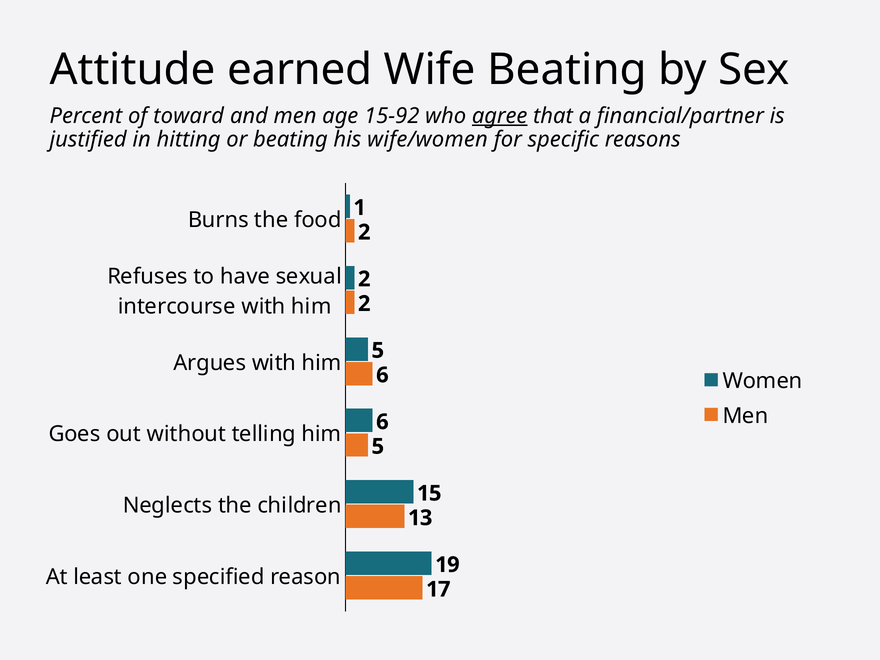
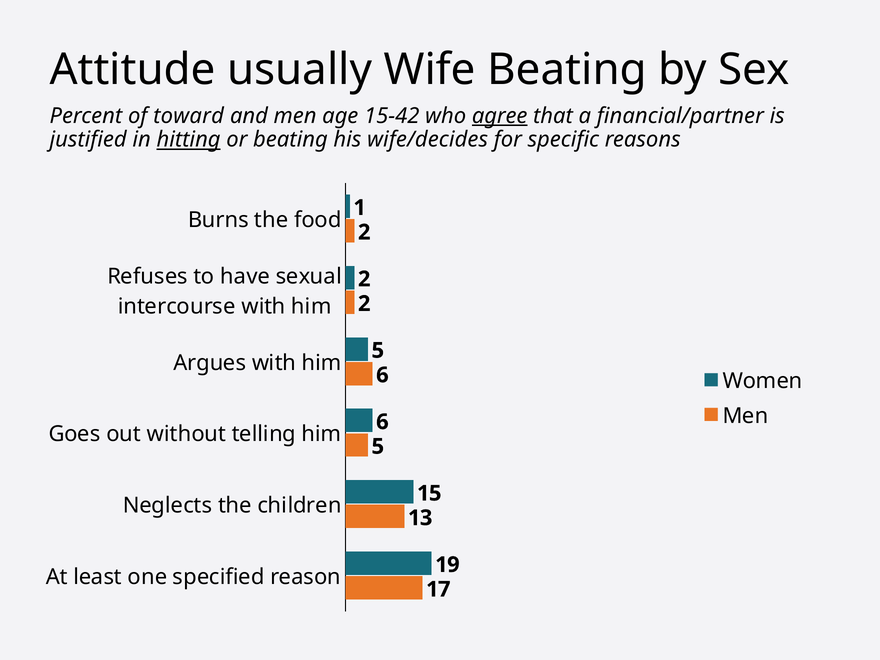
earned: earned -> usually (300, 70)
15-92: 15-92 -> 15-42 (392, 116)
hitting underline: none -> present (189, 140)
wife/women: wife/women -> wife/decides (428, 140)
